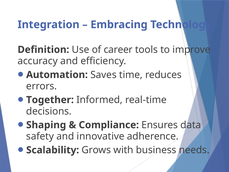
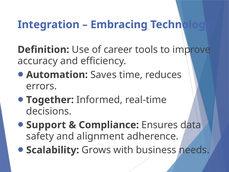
Shaping: Shaping -> Support (46, 125)
innovative: innovative -> alignment (101, 136)
